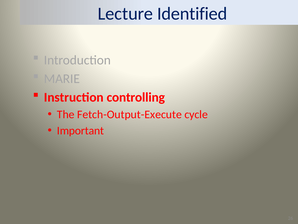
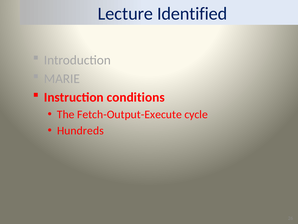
controlling: controlling -> conditions (136, 97)
Important: Important -> Hundreds (80, 130)
